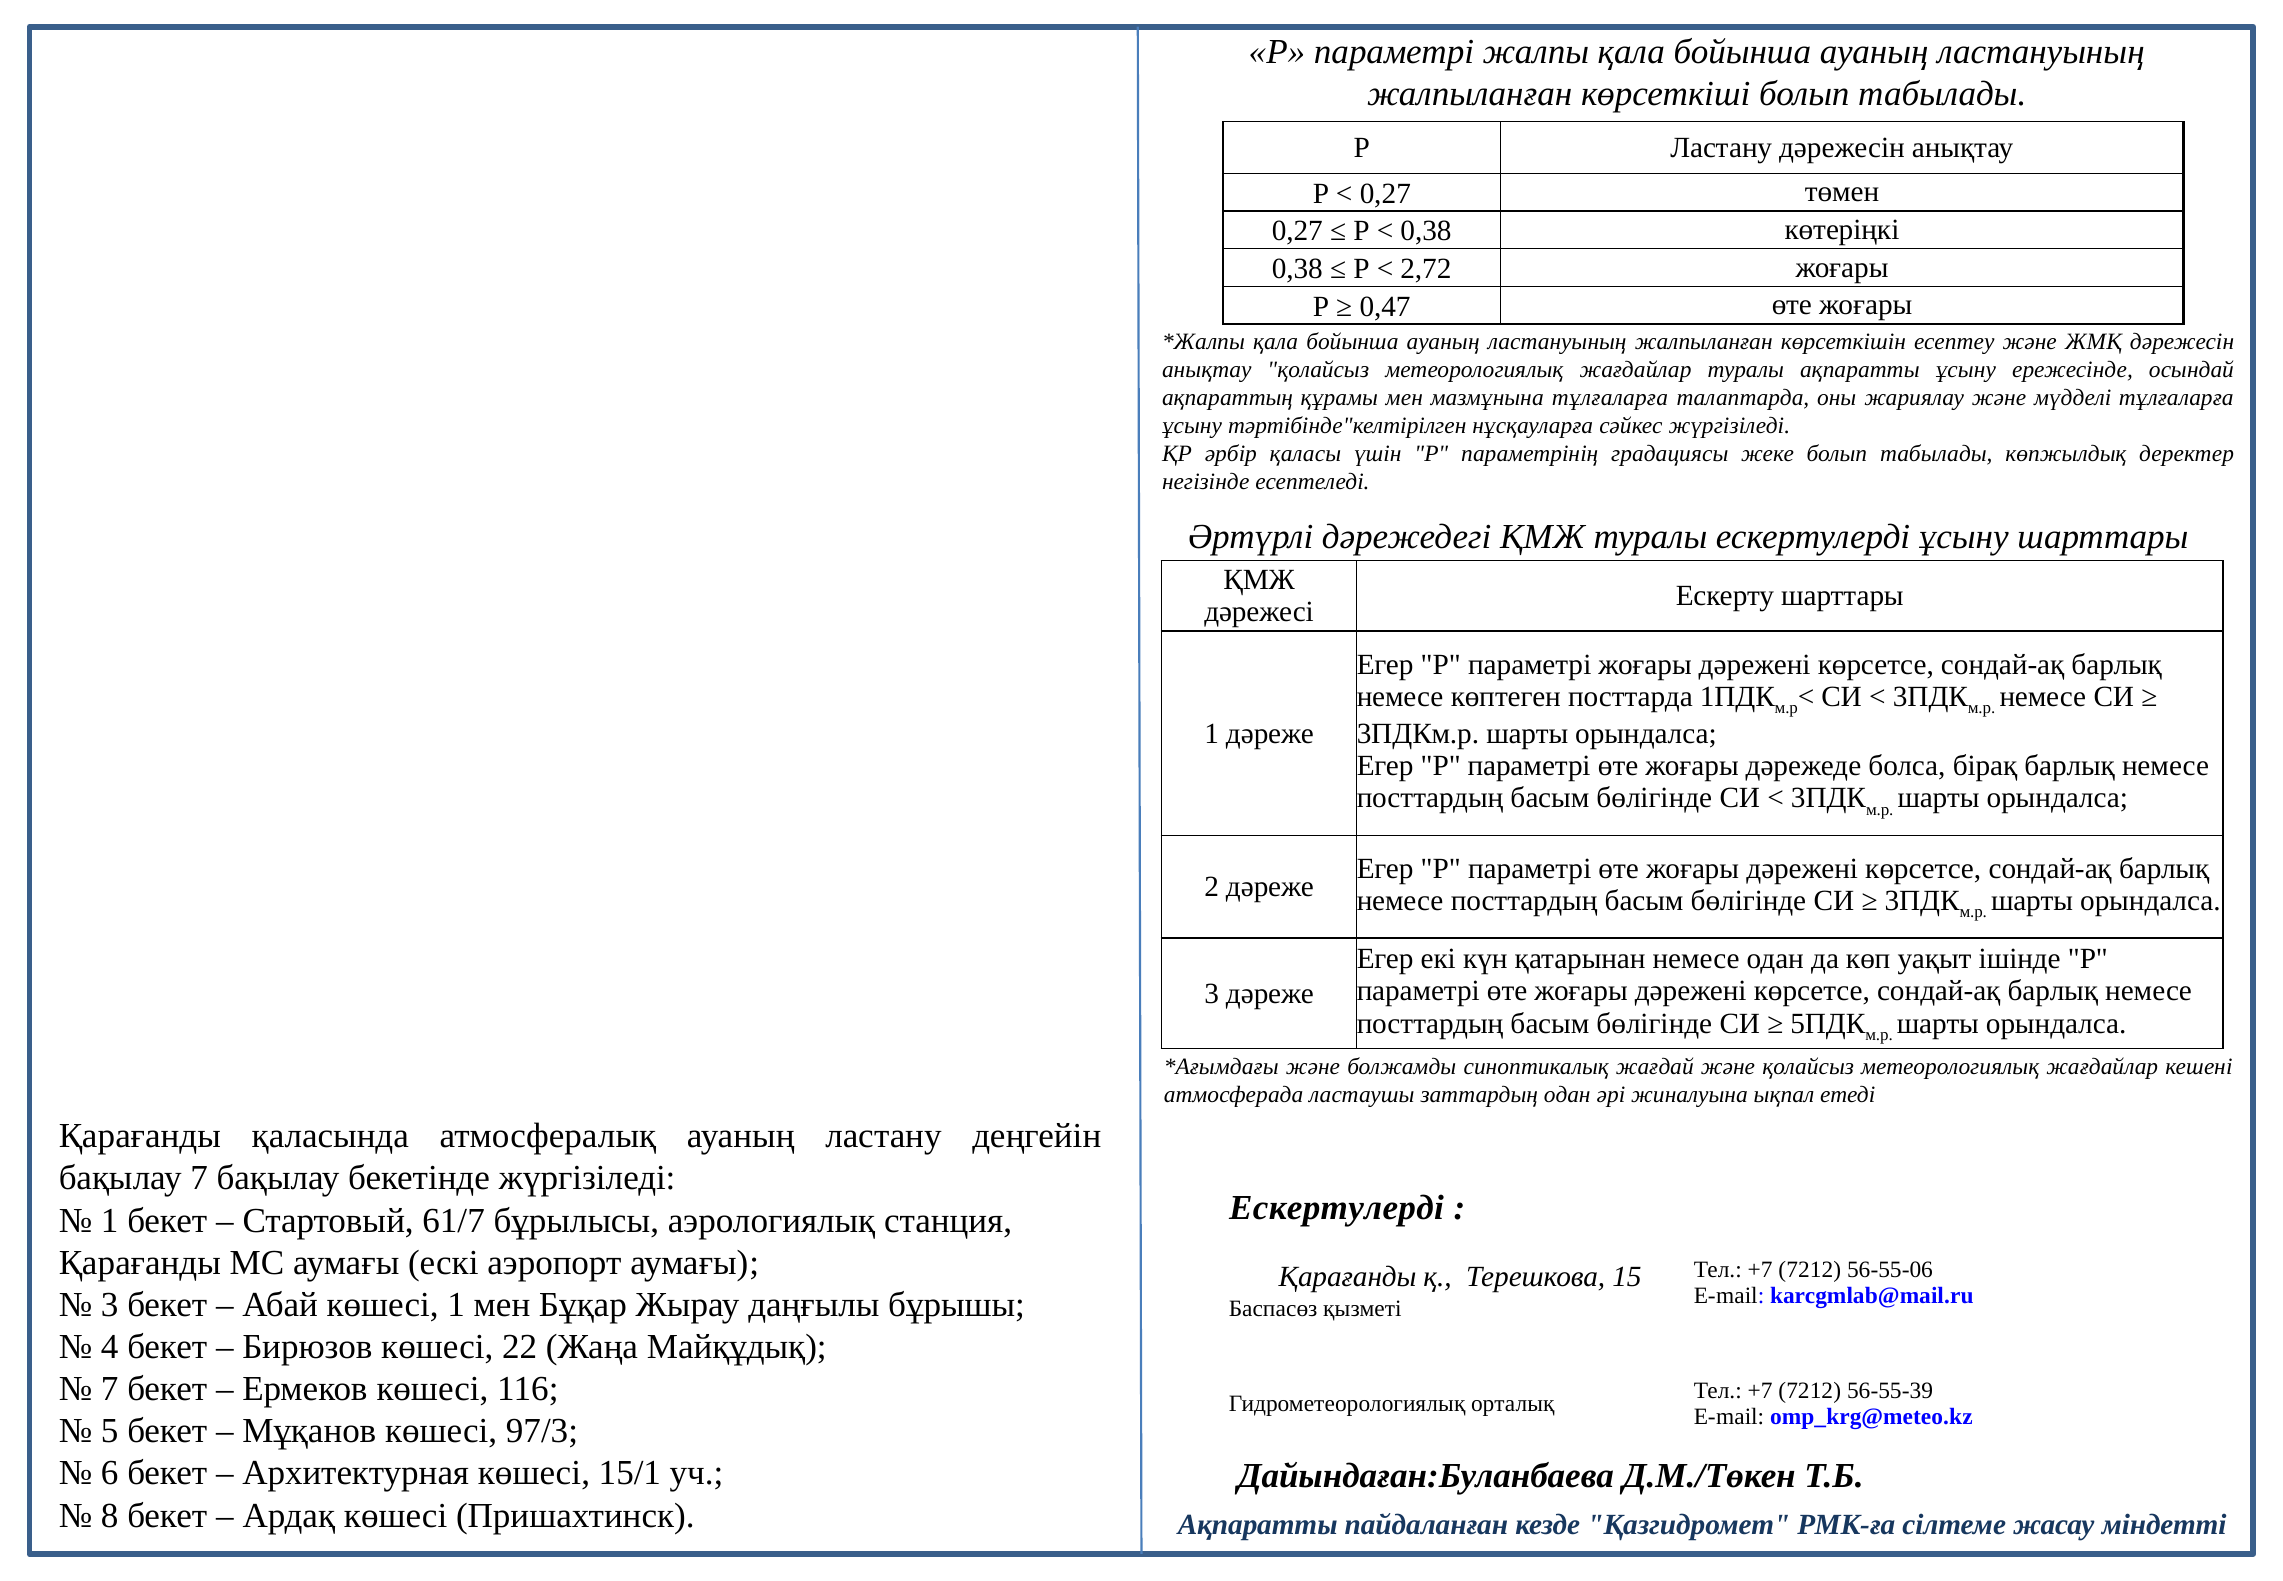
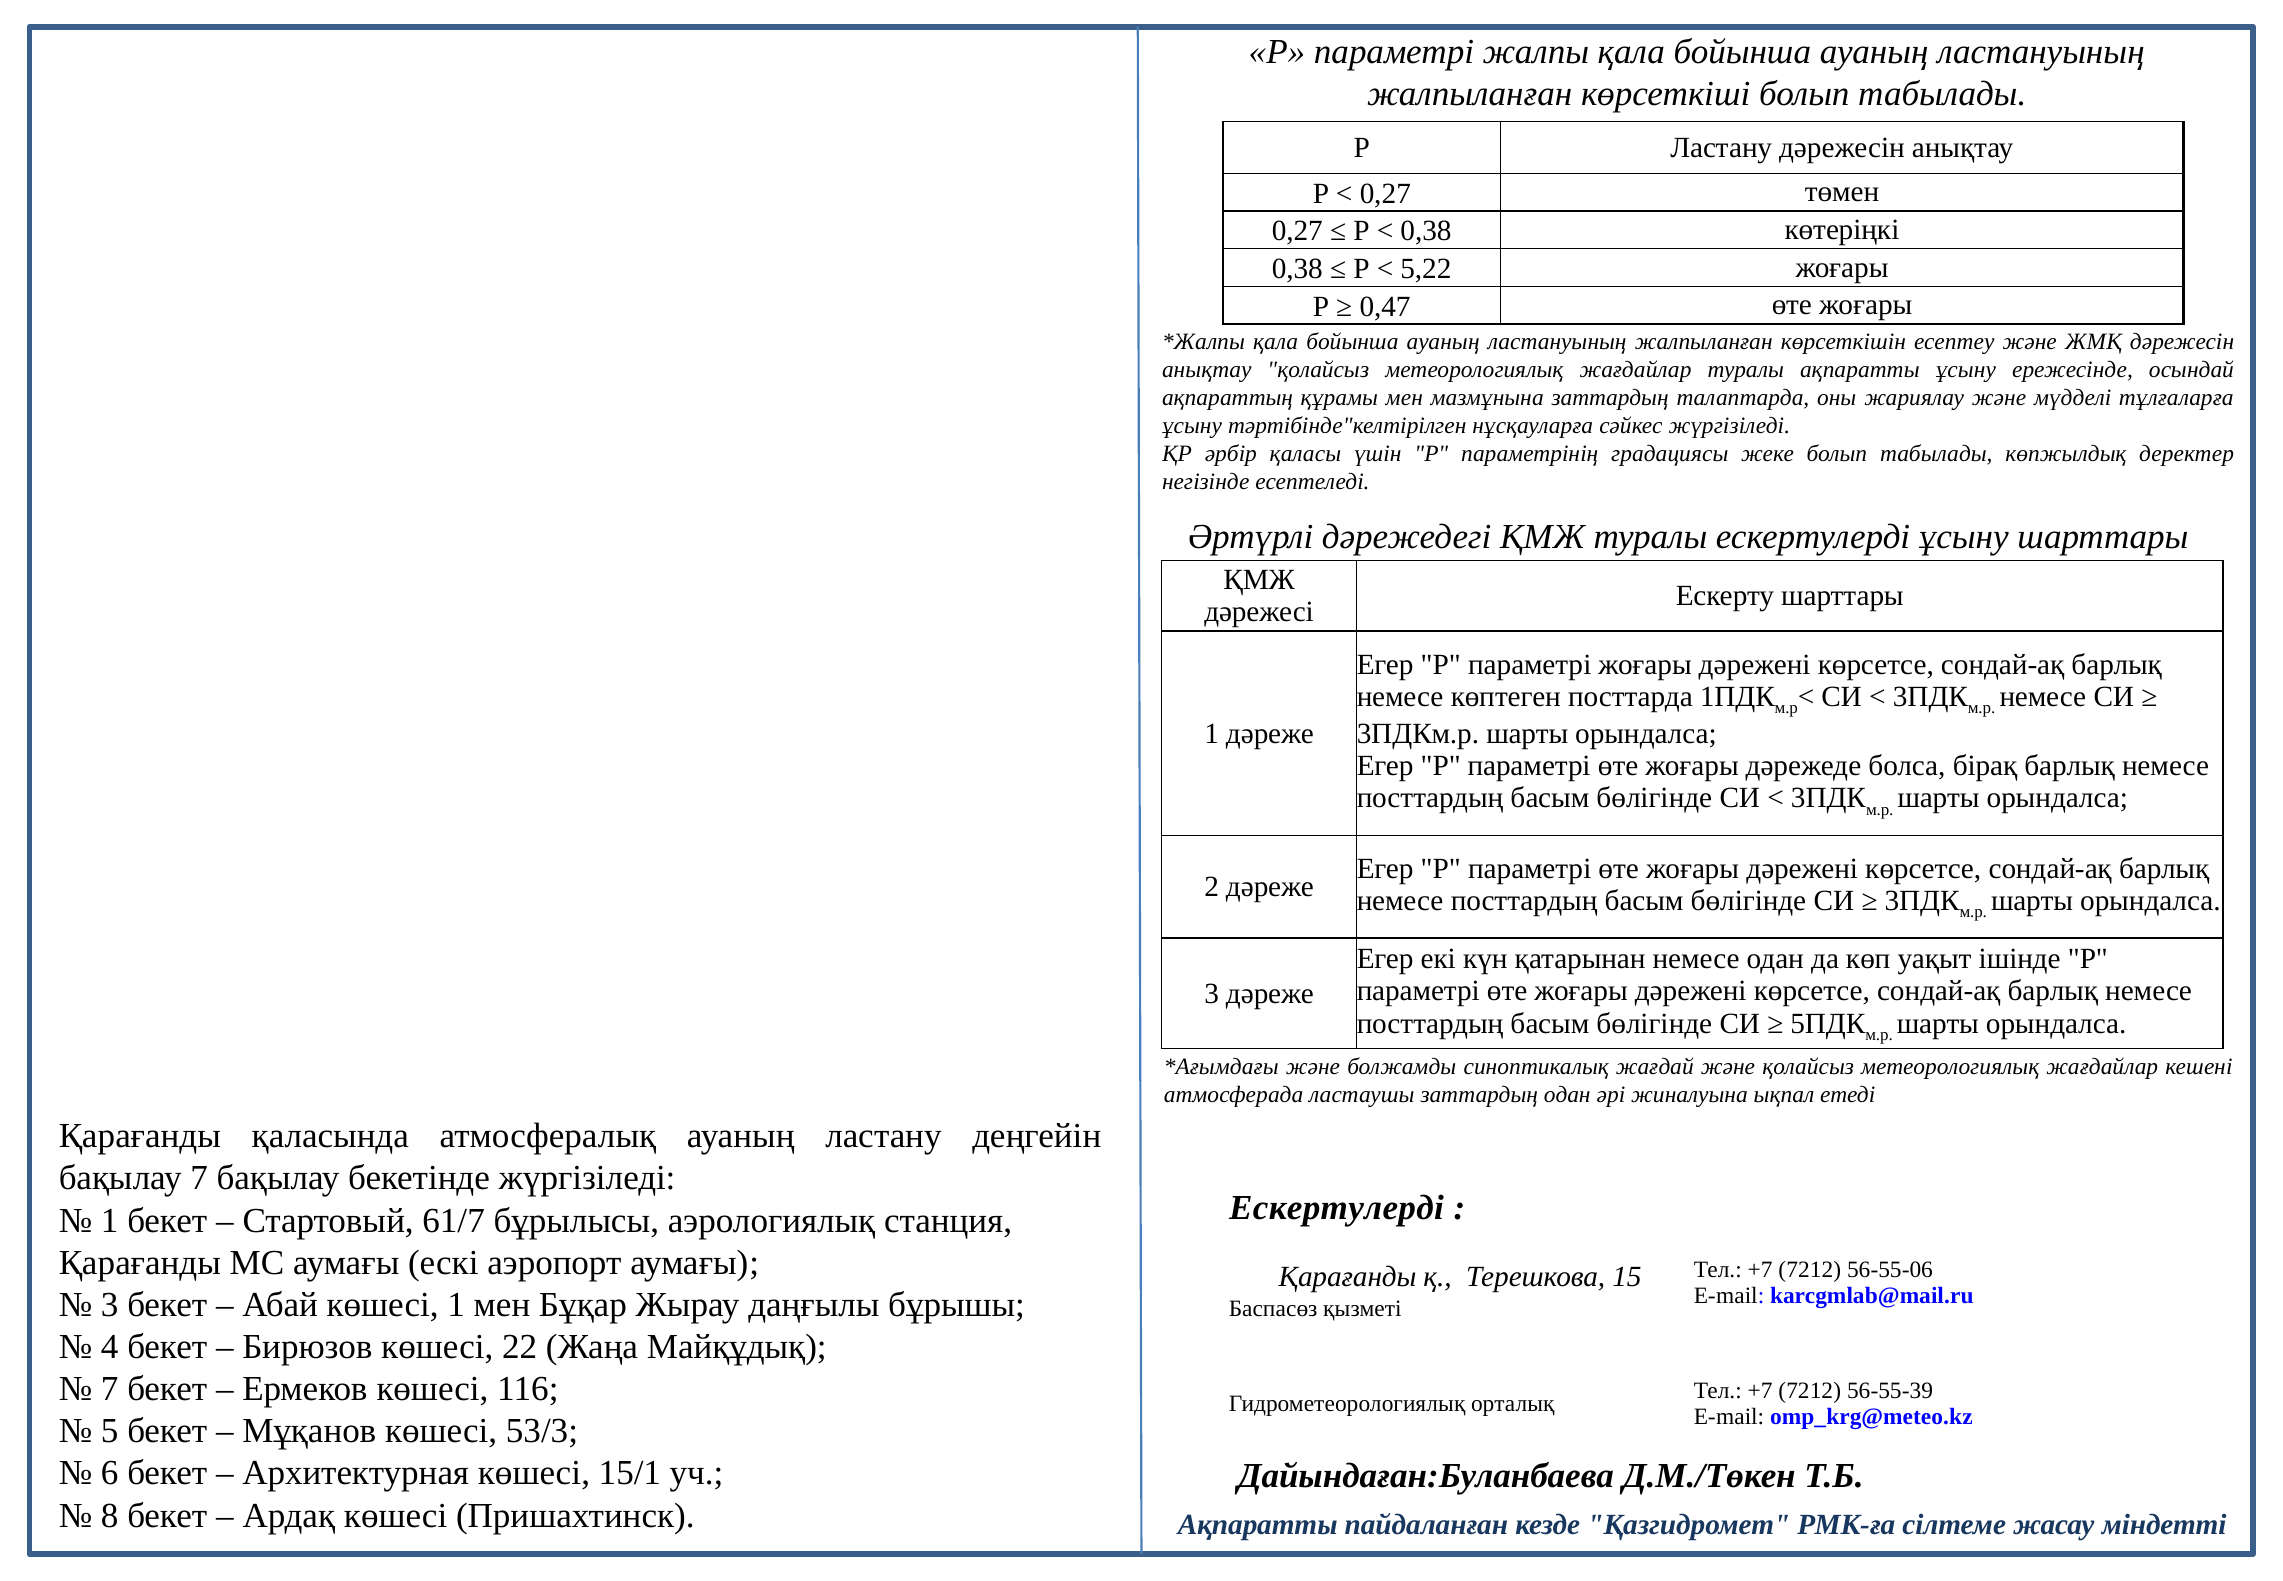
2,72: 2,72 -> 5,22 (1426, 269)
мазмұнына тұлғаларға: тұлғаларға -> заттардың (1610, 397)
97/3: 97/3 -> 53/3 (542, 1431)
